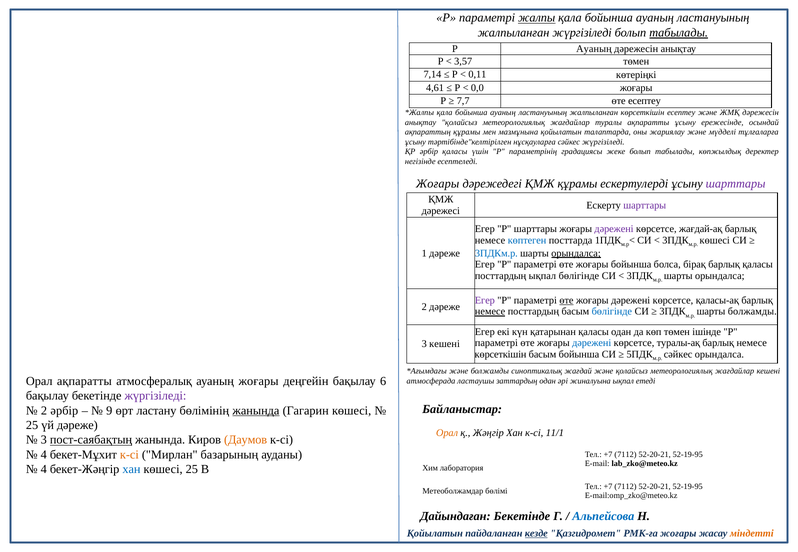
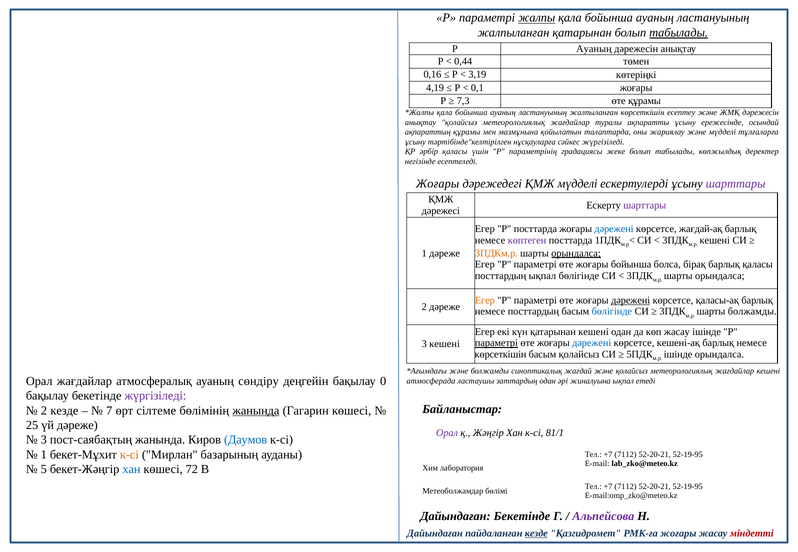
жалпыланған жүргізіледі: жүргізіледі -> қатарынан (582, 33)
3,57: 3,57 -> 0,44 (463, 61)
7,14: 7,14 -> 0,16 (432, 75)
0,11: 0,11 -> 3,19 (477, 75)
4,61: 4,61 -> 4,19 (435, 88)
0,0: 0,0 -> 0,1 (477, 88)
7,7: 7,7 -> 7,3 (463, 101)
өте есептеу: есептеу -> құрамы (644, 101)
ҚМЖ құрамы: құрамы -> мүдделі (577, 184)
Р шарттары: шарттары -> посттарда (535, 229)
дәрежені colour: purple -> blue (614, 229)
көптеген colour: blue -> purple (527, 240)
көшесі: көшесі -> кешені (715, 240)
3ПДКм.р colour: blue -> orange (496, 253)
Егер colour: purple -> orange (485, 301)
өте underline: present -> none (566, 301)
дәрежені underline: none -> present (631, 301)
немесе underline: present -> none (490, 312)
қатарынан қаласы: қаласы -> кешені (594, 332)
көп төмен: төмен -> жасау (677, 332)
параметрі underline: none -> present (496, 343)
туралы-ақ: туралы-ақ -> кешені-ақ (678, 343)
басым бойынша: бойынша -> қолайсыз (579, 355)
сәйкес: сәйкес -> ішінде (678, 355)
Орал ақпаратты: ақпаратты -> жағдайлар (84, 381)
ауаның жоғары: жоғары -> сөндіру (259, 381)
6: 6 -> 0 (383, 381)
2 әрбір: әрбір -> кезде (64, 411)
9: 9 -> 7 (109, 411)
ластану: ластану -> сілтеме (156, 411)
Орал colour: orange -> purple (447, 433)
11/1: 11/1 -> 81/1 (555, 433)
пост-саябақтың underline: present -> none (91, 440)
Даумов colour: orange -> blue (246, 440)
4: 4 -> 1 (44, 455)
4: 4 -> 5 (44, 470)
көшесі 25: 25 -> 72 (192, 470)
Альпейсова colour: blue -> purple (603, 517)
Қойылатын: Қойылатын -> Дайындаған (435, 534)
міндетті colour: orange -> red (752, 534)
